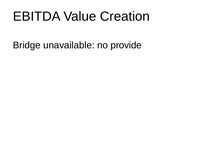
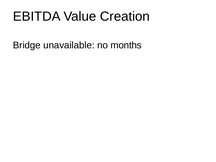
provide: provide -> months (126, 45)
